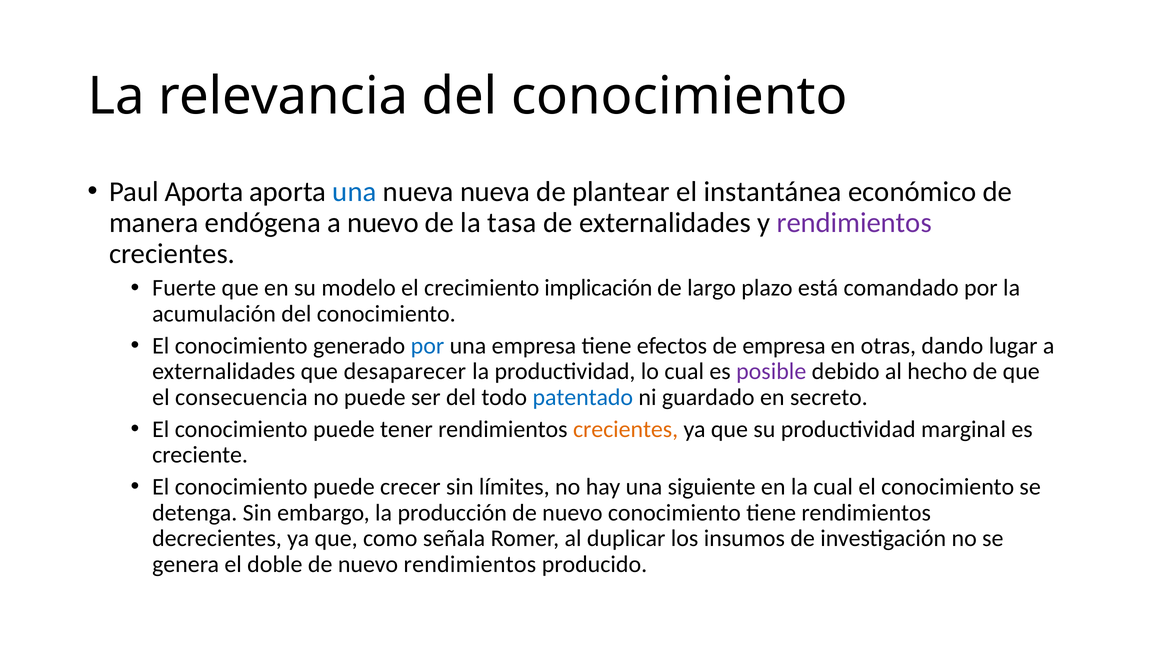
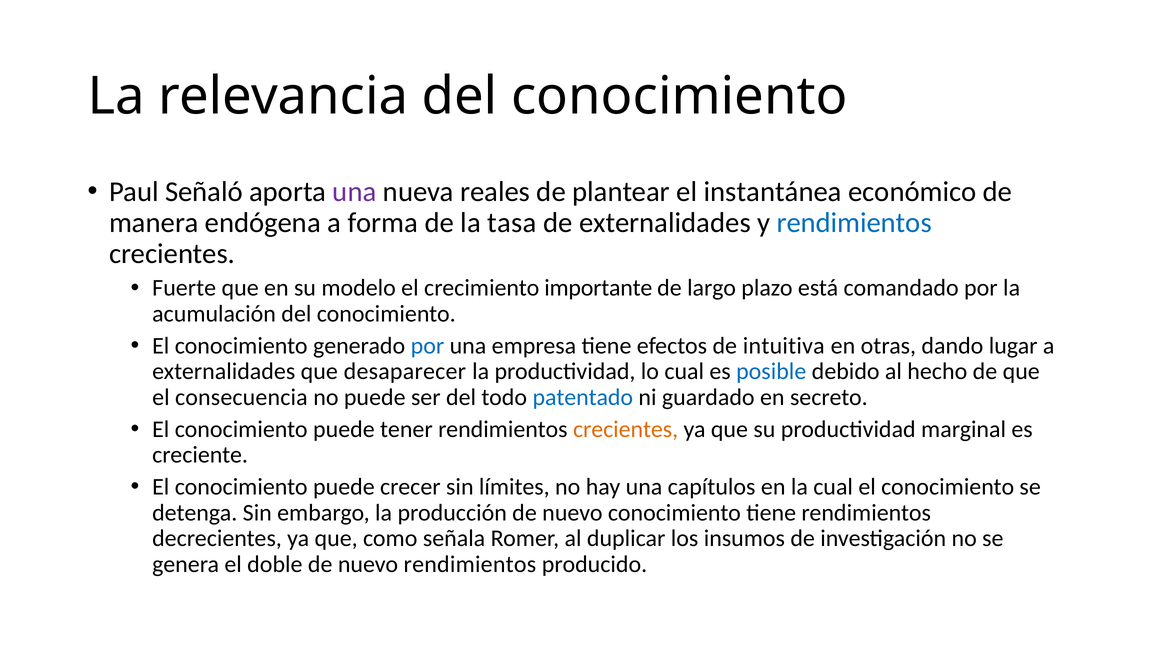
Paul Aporta: Aporta -> Señaló (204, 192)
una colour: blue -> purple (354, 192)
nueva nueva: nueva -> reales (495, 192)
a nuevo: nuevo -> forma (383, 223)
rendimientos colour: purple -> blue (854, 223)
implicación: implicación -> importante (598, 288)
de empresa: empresa -> intuitiva (784, 346)
posible colour: purple -> blue (771, 372)
siguiente: siguiente -> capítulos (712, 487)
